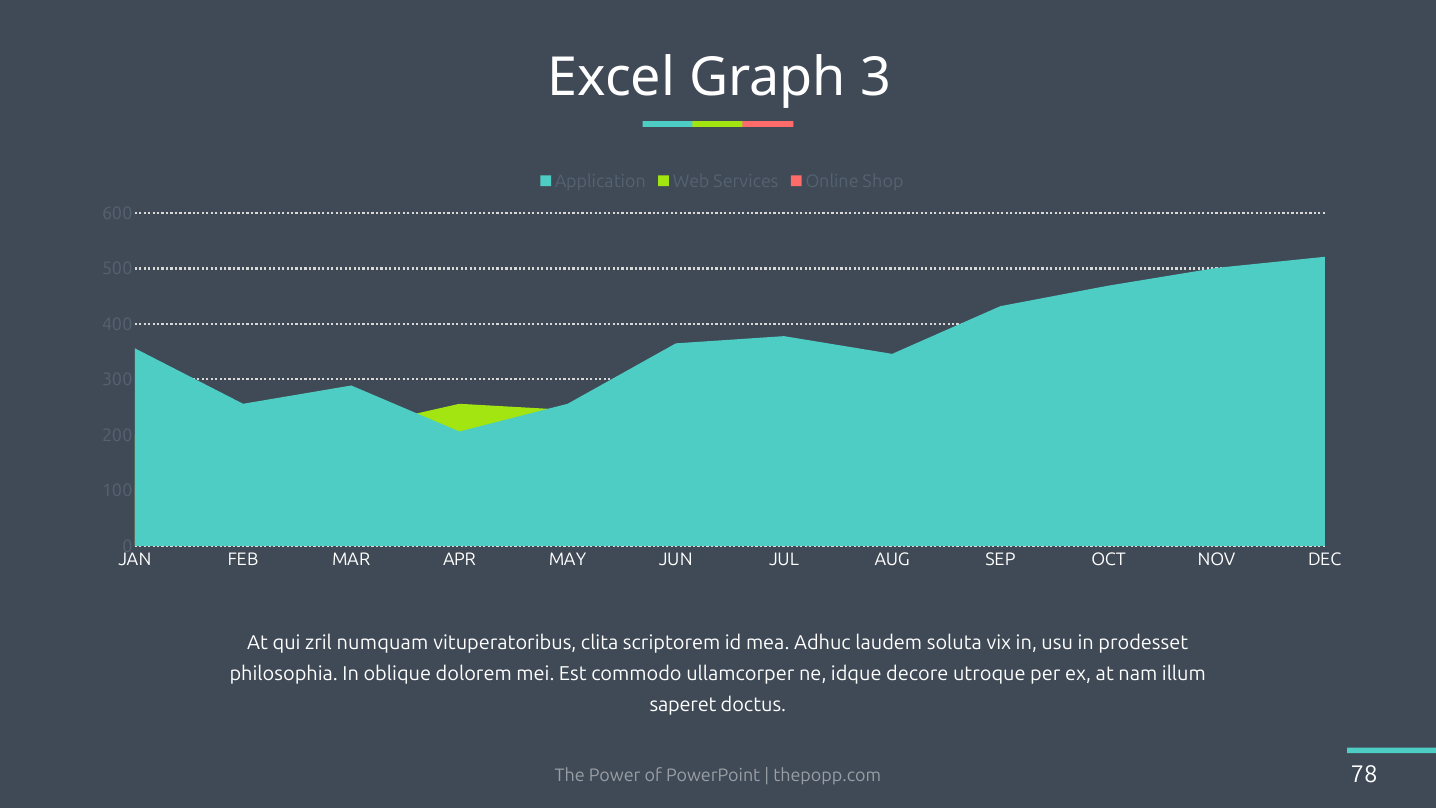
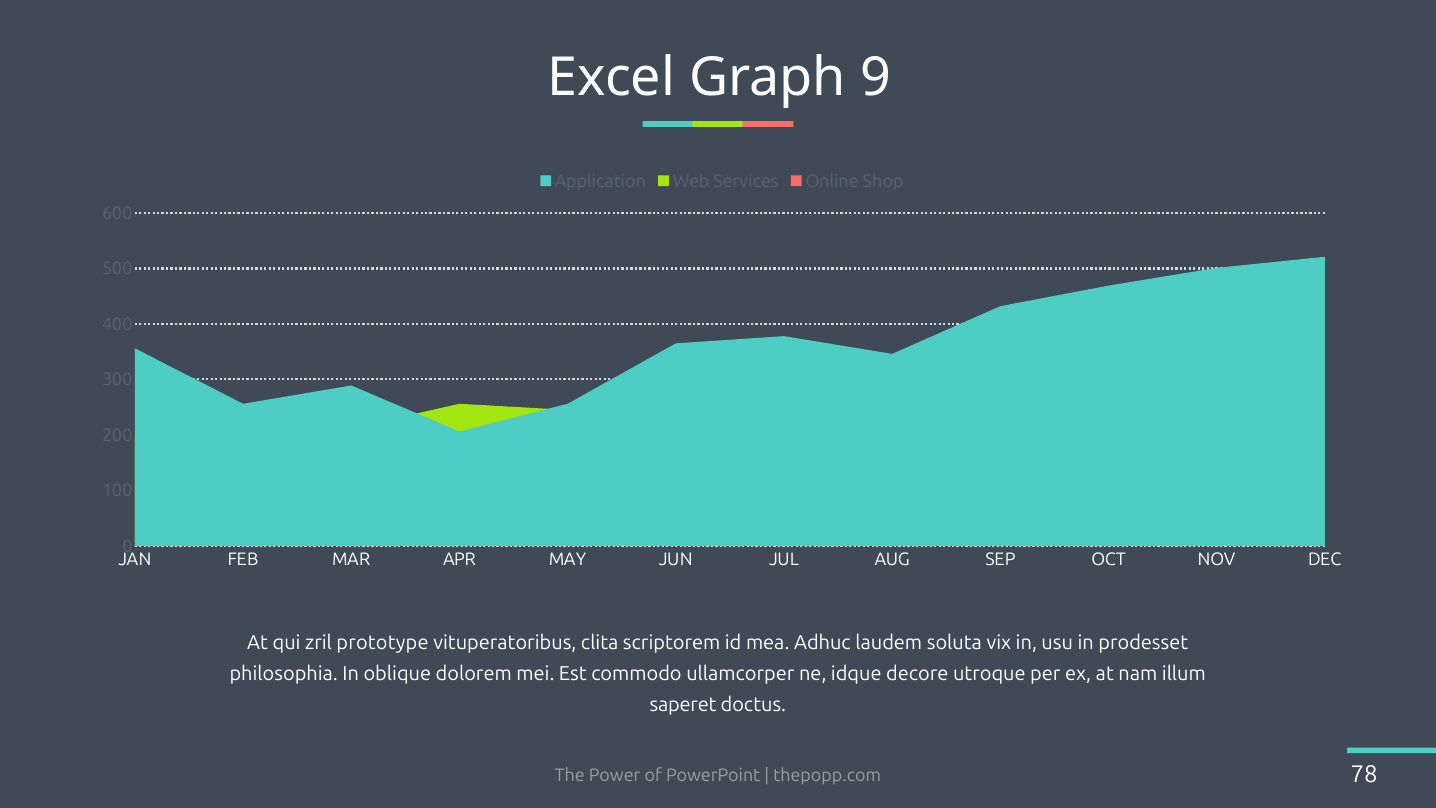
3: 3 -> 9 (875, 77)
numquam: numquam -> prototype (383, 643)
